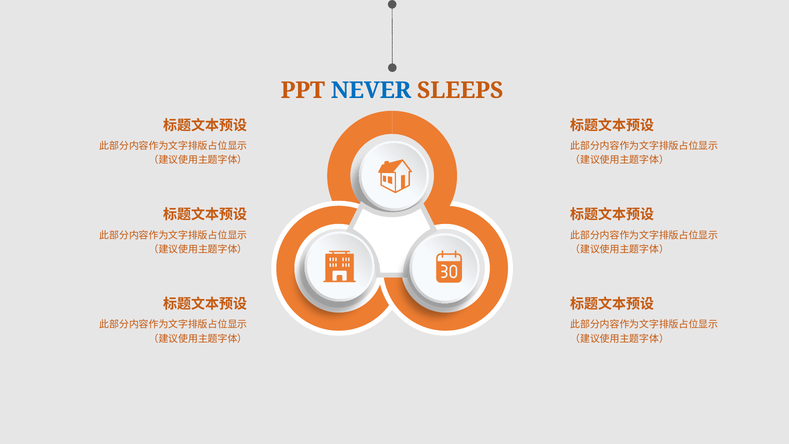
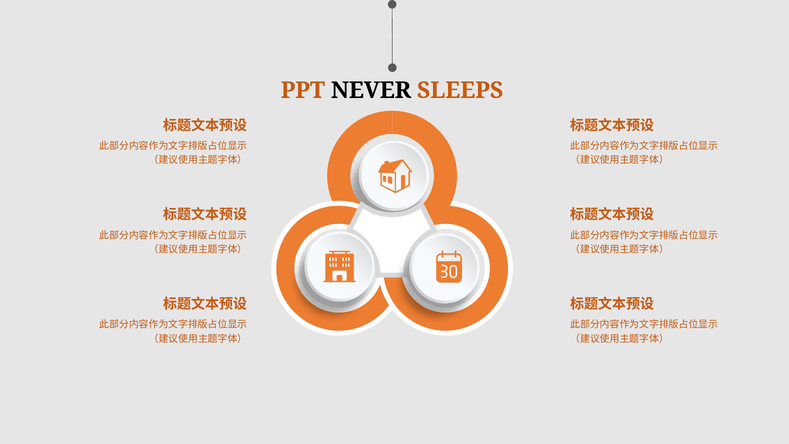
NEVER colour: blue -> black (371, 90)
